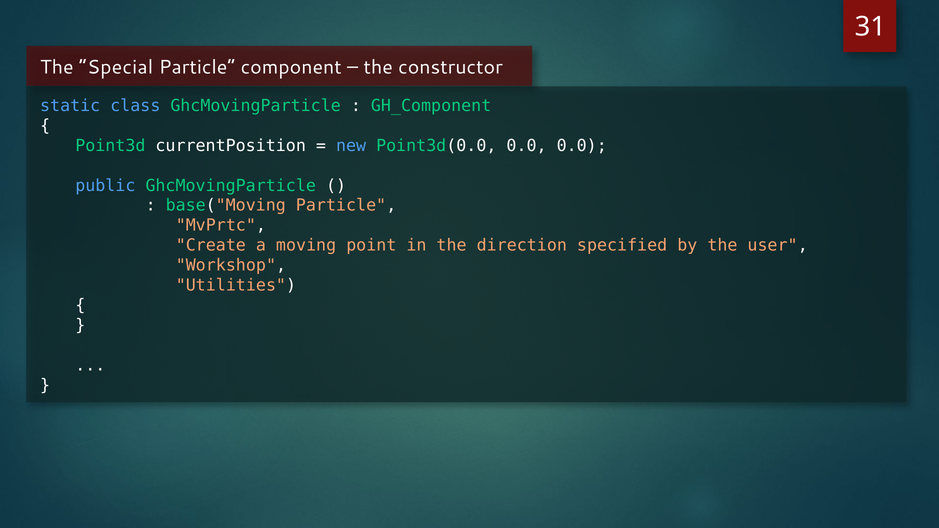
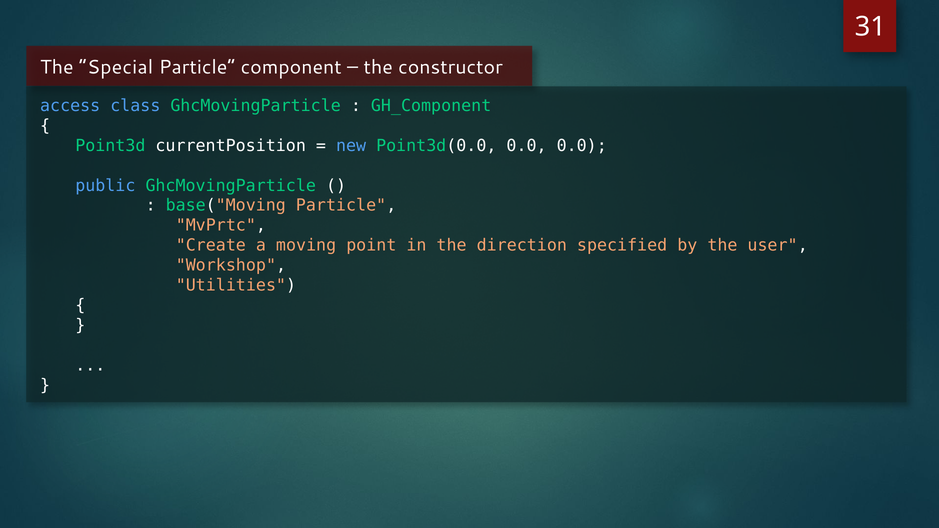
static: static -> access (70, 106)
